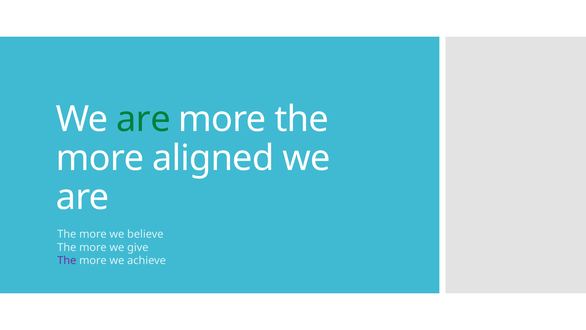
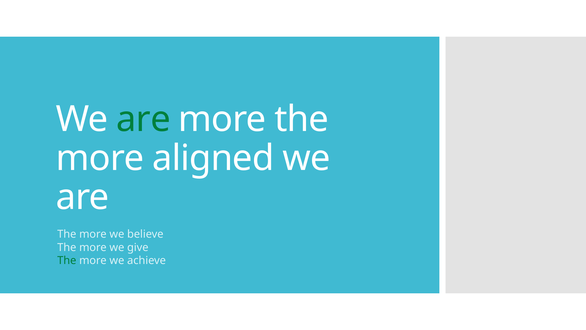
The colour: purple -> green (67, 260)
